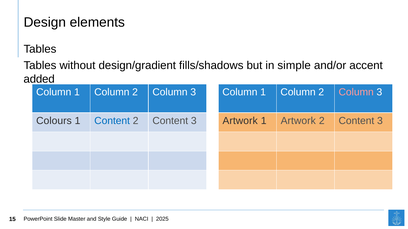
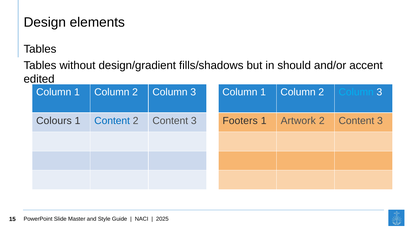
simple: simple -> should (294, 66)
added: added -> edited (39, 79)
Column colour: pink -> light blue (356, 92)
Artwork: Artwork -> Footers (240, 121)
